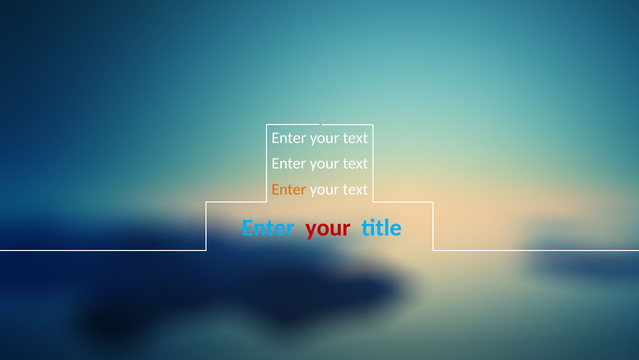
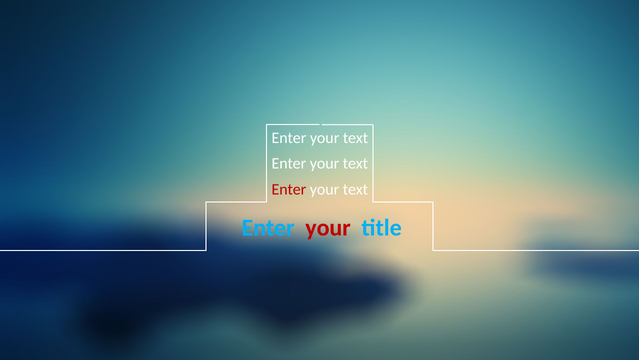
Enter colour: orange -> red (289, 189)
